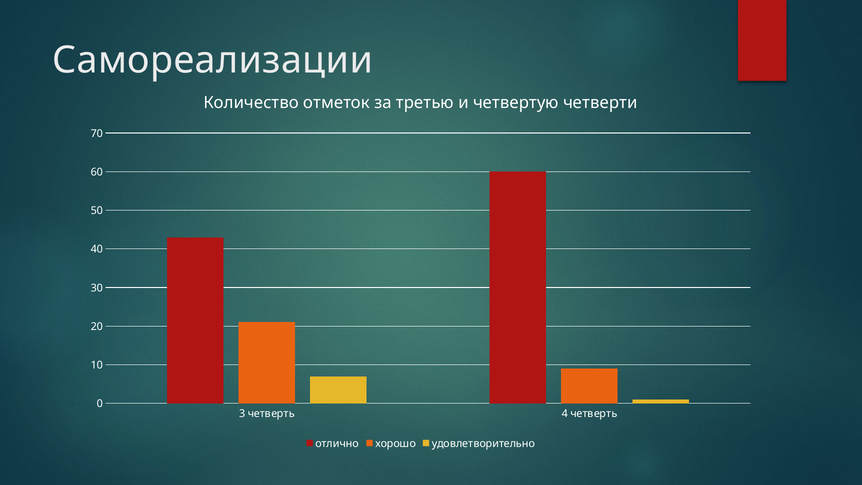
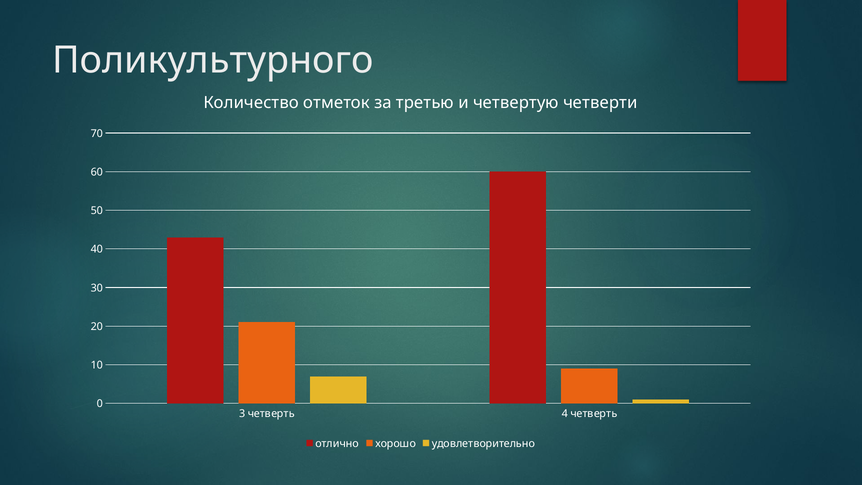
Самореализации: Самореализации -> Поликультурного (213, 61)
